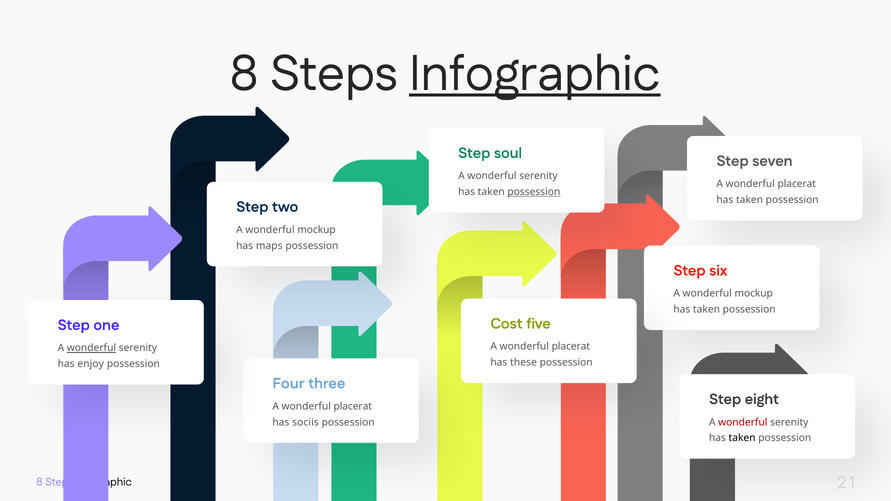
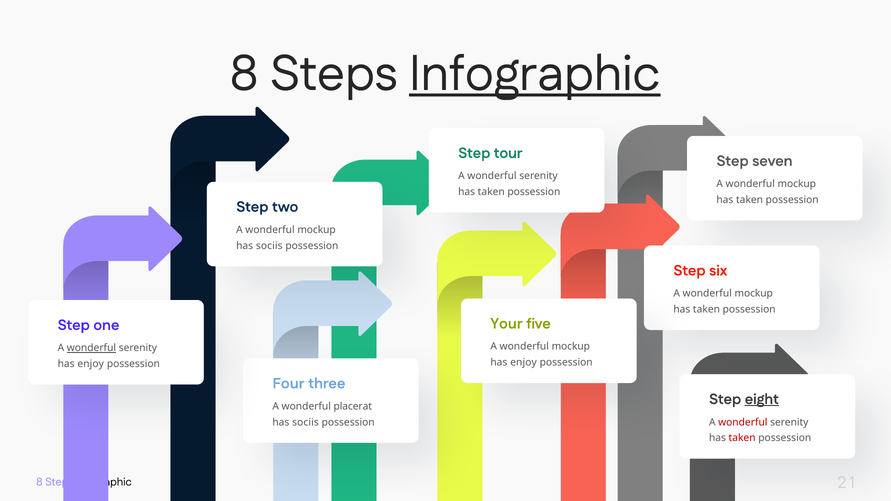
soul: soul -> tour (508, 153)
placerat: placerat -> mockup (797, 184)
possession underline: present -> none (534, 192)
maps: maps -> sociis (269, 246)
Cost: Cost -> Your (507, 324)
placerat: placerat -> mockup (571, 347)
these: these -> enjoy (523, 363)
eight underline: none -> present (762, 399)
taken colour: black -> red (742, 438)
